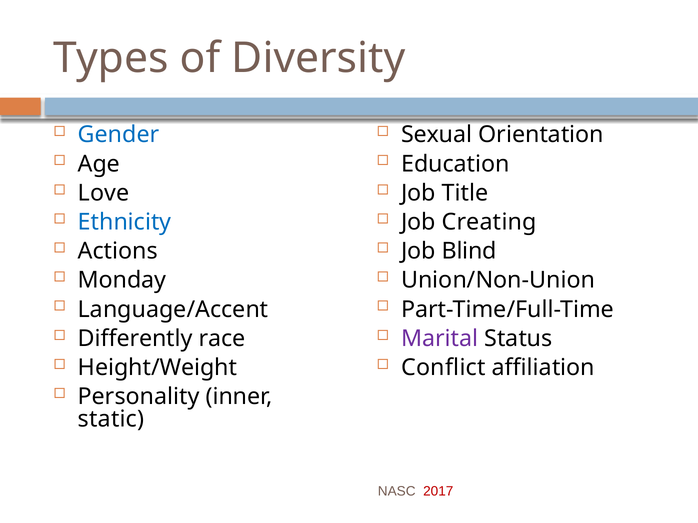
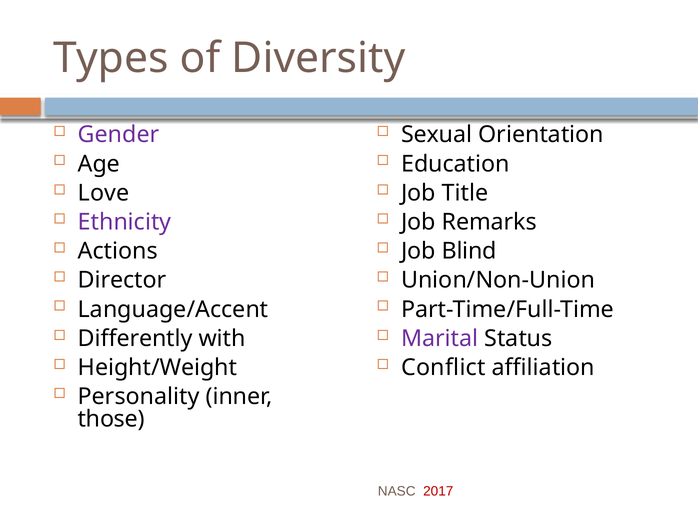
Gender colour: blue -> purple (119, 135)
Ethnicity colour: blue -> purple (125, 222)
Creating: Creating -> Remarks (489, 222)
Monday: Monday -> Director (122, 281)
race: race -> with (222, 339)
static: static -> those (111, 419)
